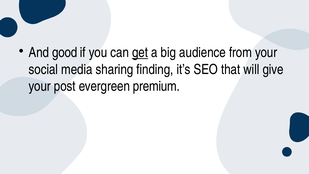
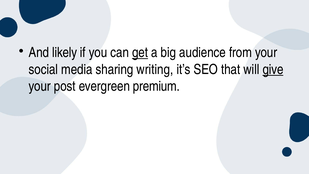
good: good -> likely (65, 52)
finding: finding -> writing (155, 69)
give underline: none -> present (273, 69)
